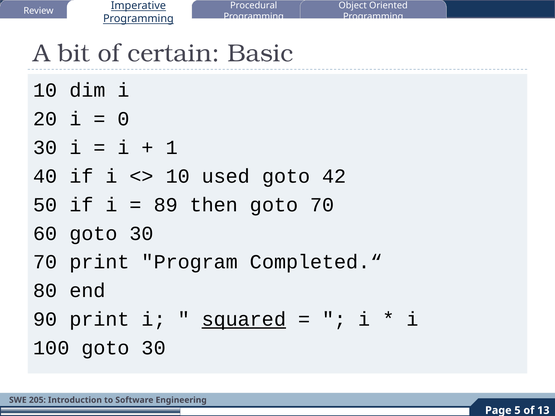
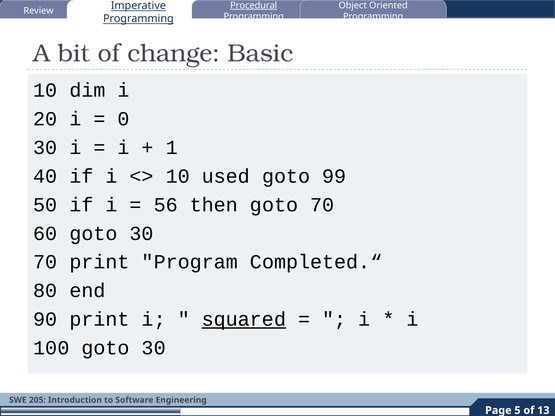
Procedural underline: none -> present (254, 5)
certain: certain -> change (174, 53)
42: 42 -> 99 (334, 176)
89: 89 -> 56 (166, 205)
